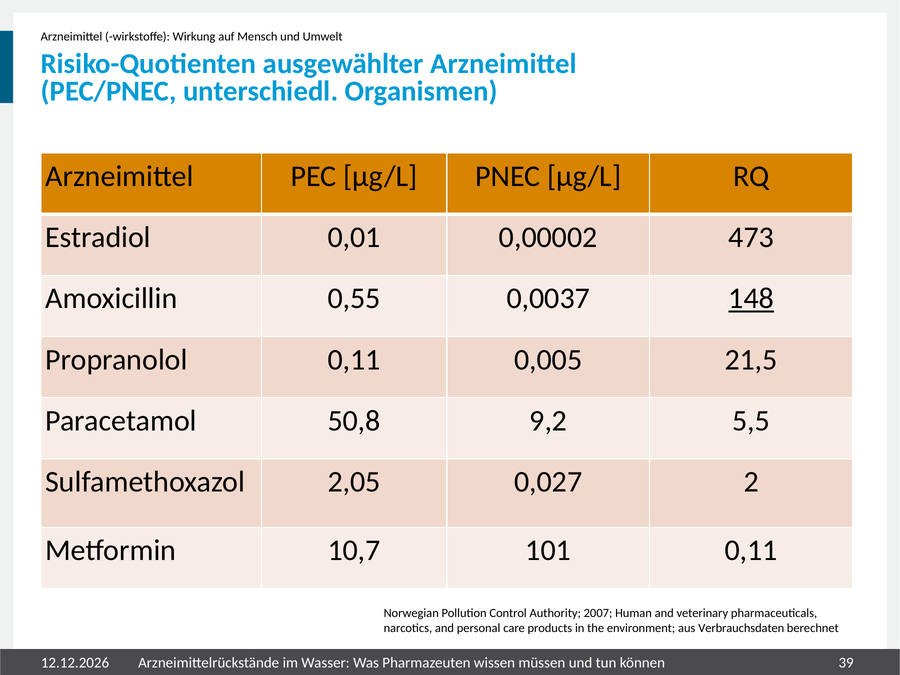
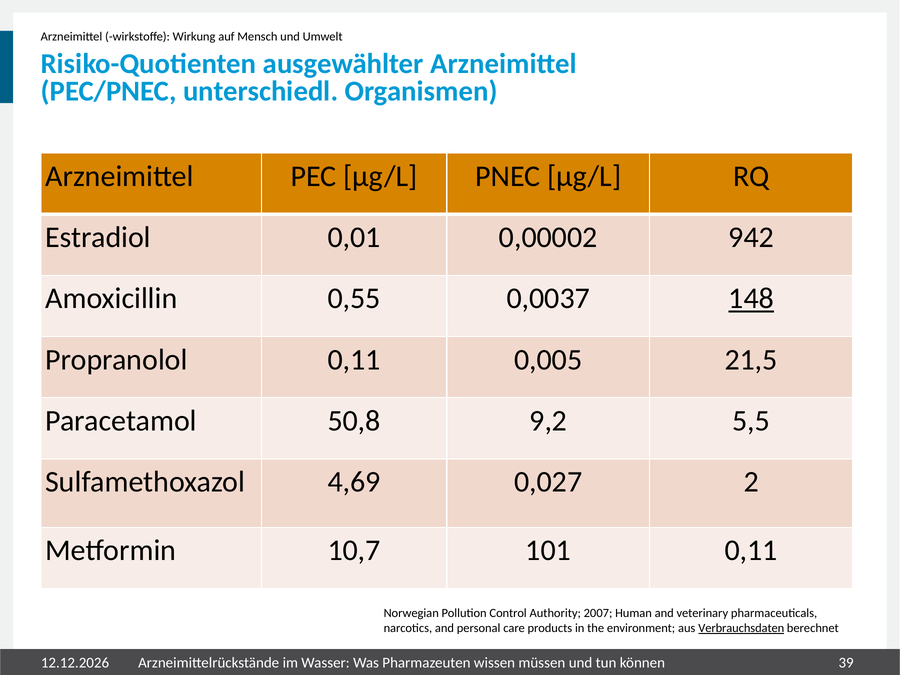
473: 473 -> 942 (751, 237)
2,05: 2,05 -> 4,69 (354, 482)
Verbrauchsdaten underline: none -> present (741, 628)
